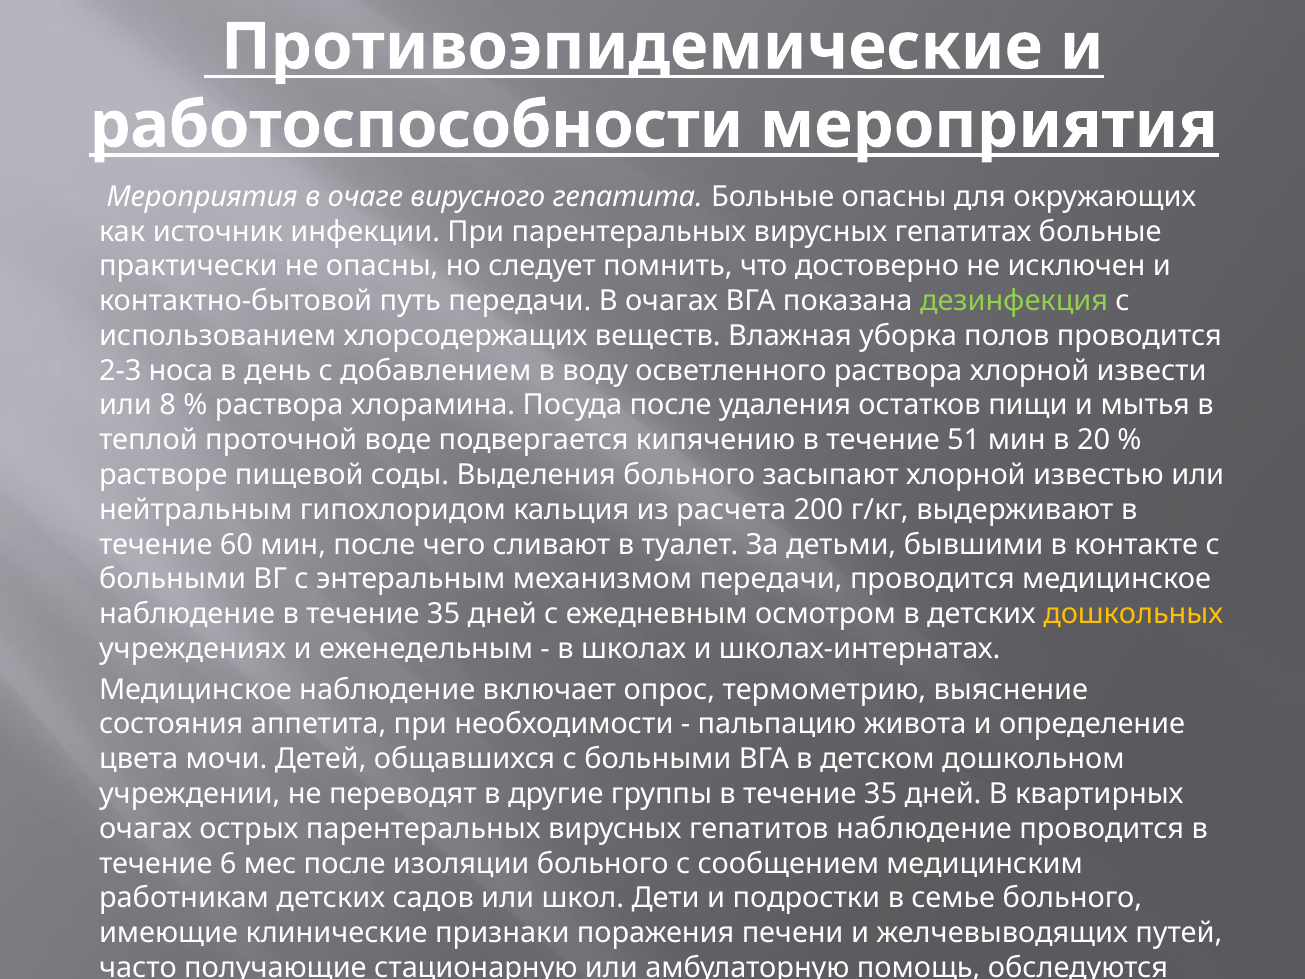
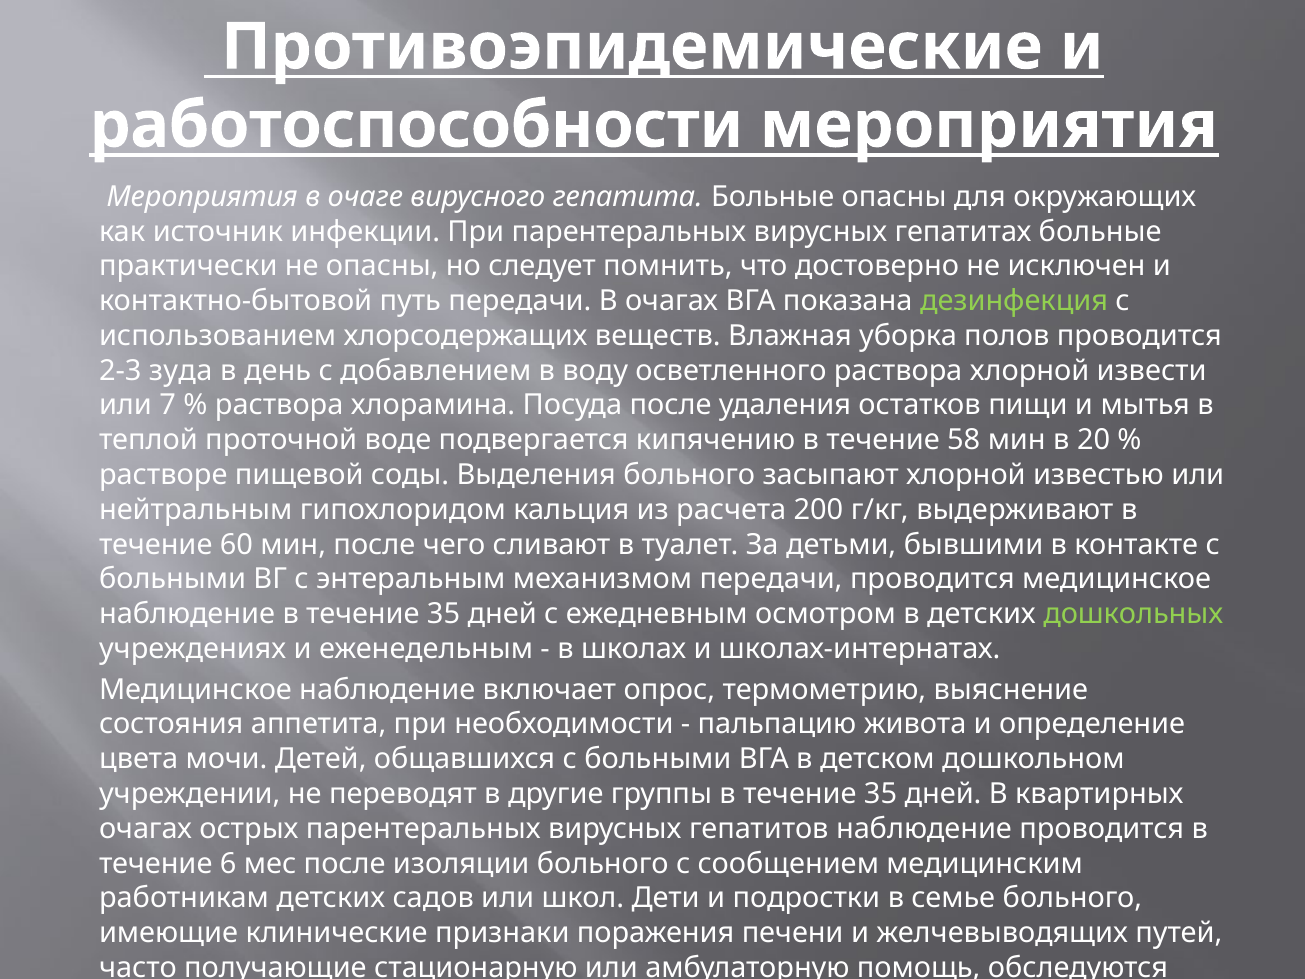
носа: носа -> зуда (181, 371)
8: 8 -> 7 (168, 405)
51: 51 -> 58 (964, 440)
дошкольных colour: yellow -> light green (1133, 614)
